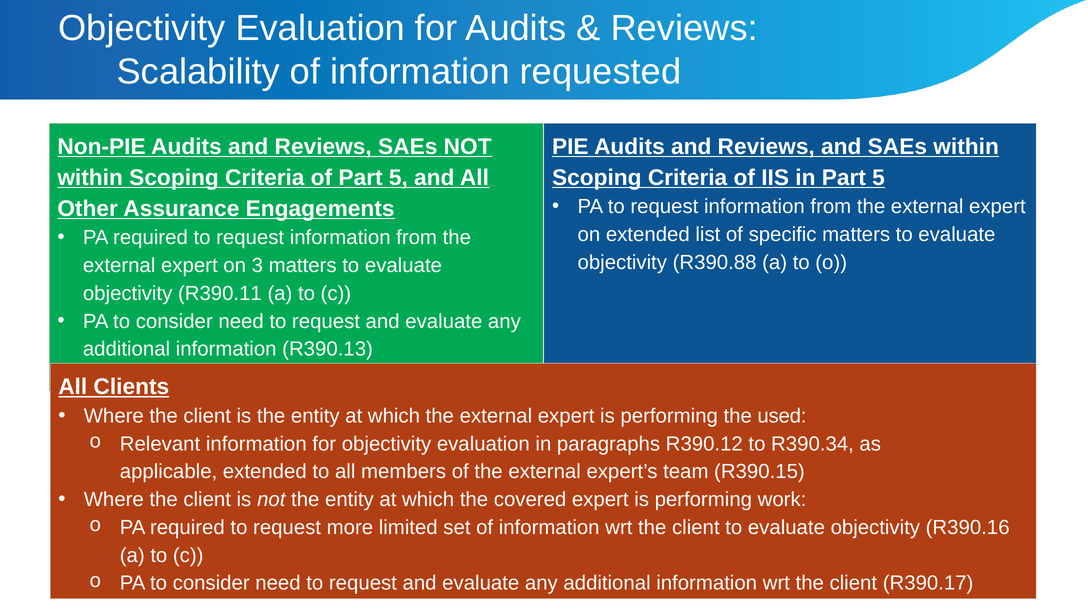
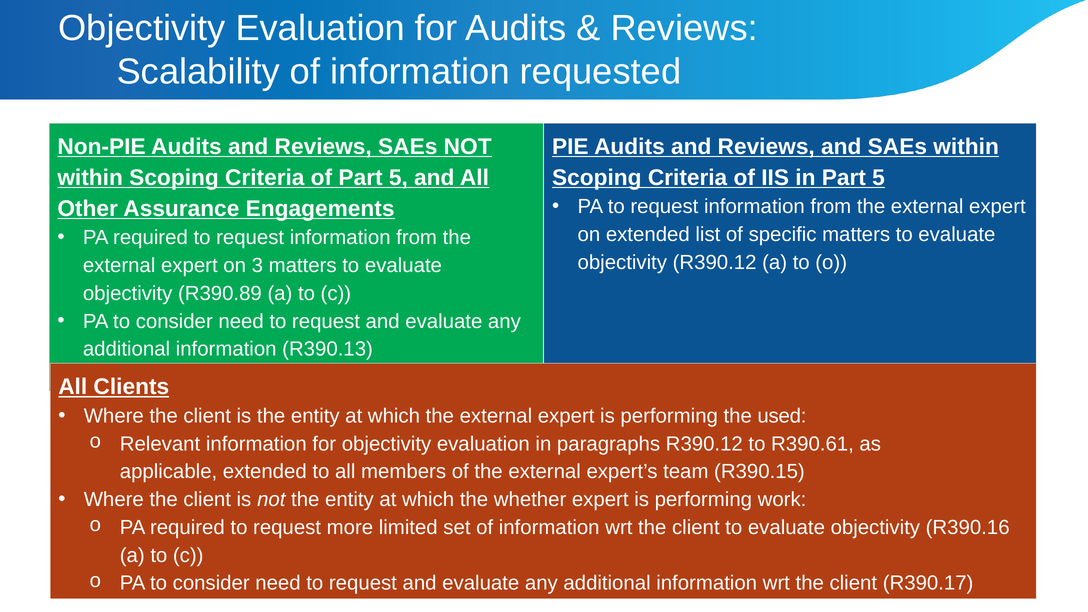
objectivity R390.88: R390.88 -> R390.12 (715, 262)
R390.11: R390.11 -> R390.89 (220, 293)
R390.34: R390.34 -> R390.61 (812, 444)
covered: covered -> whether (530, 500)
